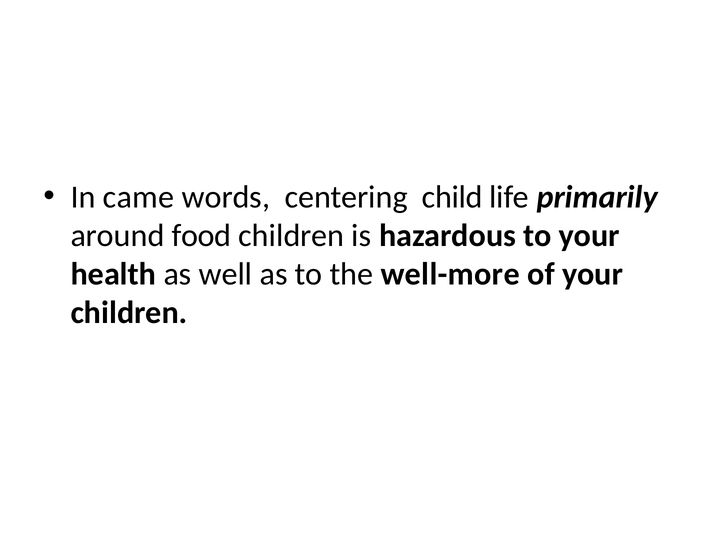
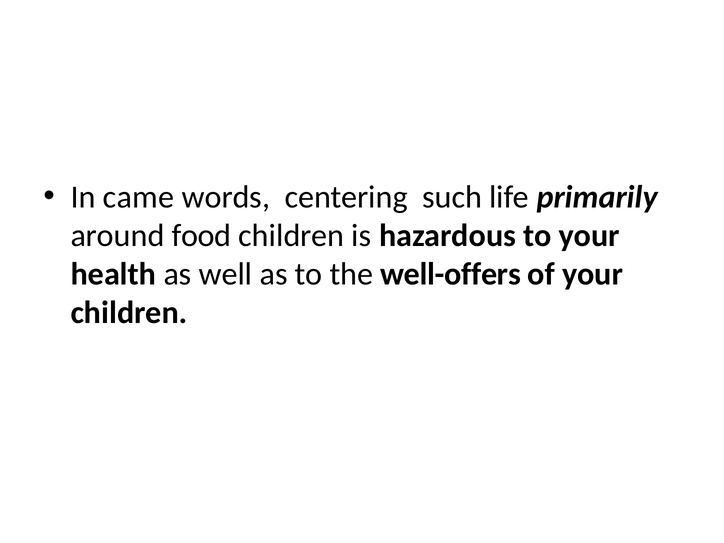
child: child -> such (452, 197)
well-more: well-more -> well-offers (451, 274)
